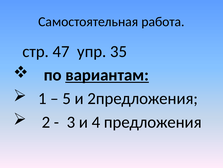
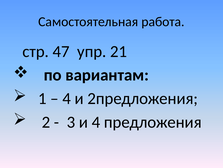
35: 35 -> 21 (119, 51)
вариантам underline: present -> none (107, 75)
5: 5 -> 4 (67, 98)
